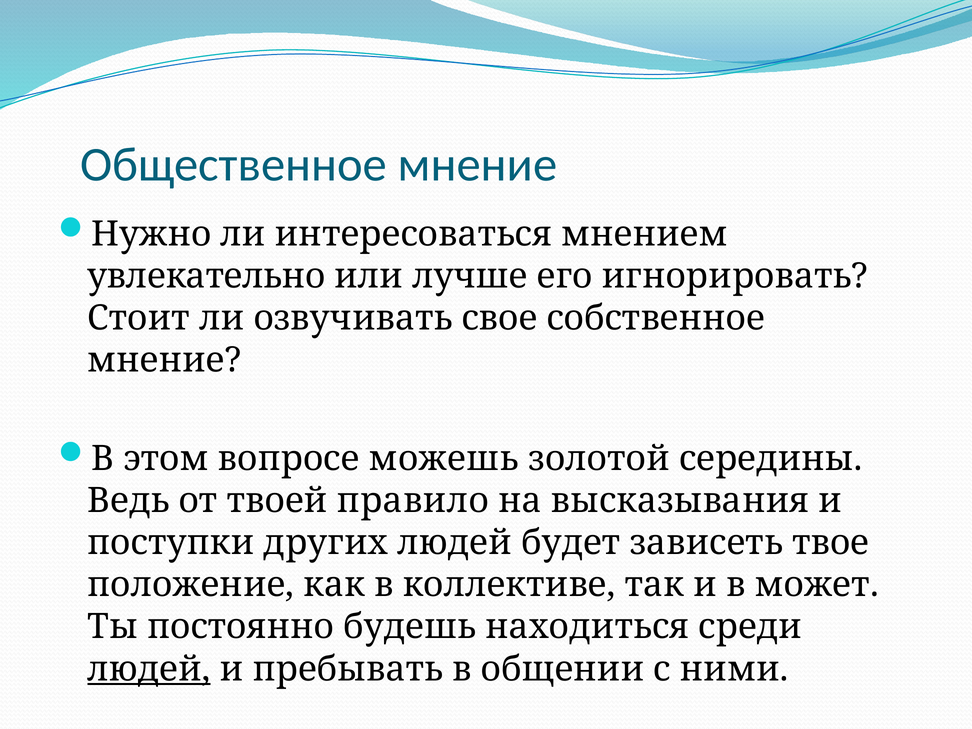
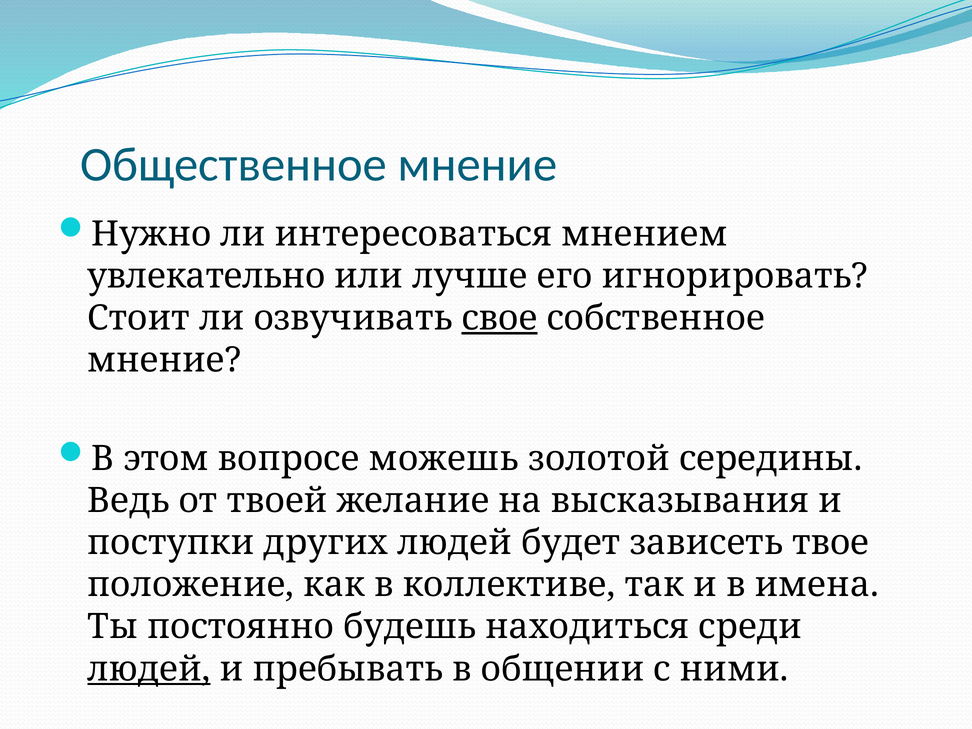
свое underline: none -> present (500, 318)
правило: правило -> желание (413, 501)
может: может -> имена (817, 585)
